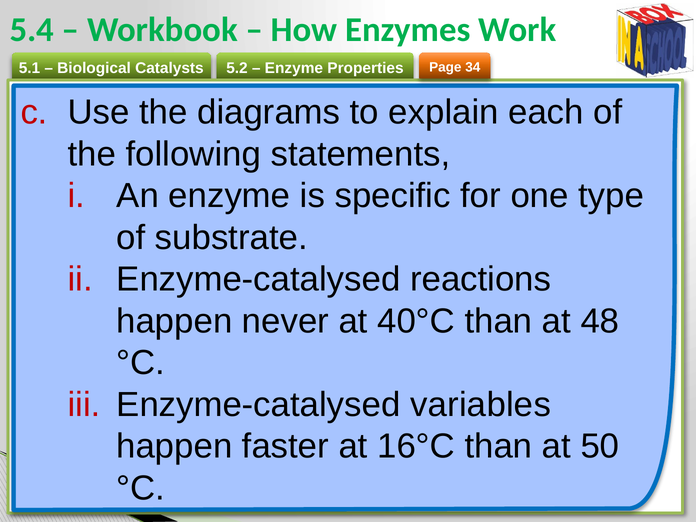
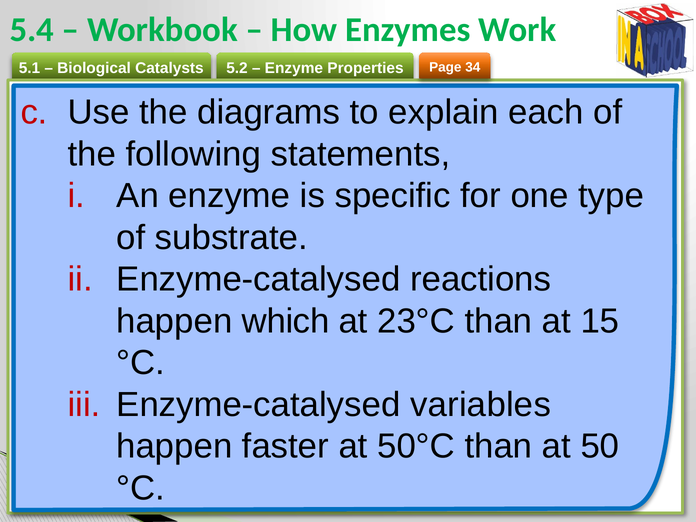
never: never -> which (286, 321)
40°C: 40°C -> 23°C (416, 321)
48: 48 -> 15 (600, 321)
16°C: 16°C -> 50°C (416, 446)
